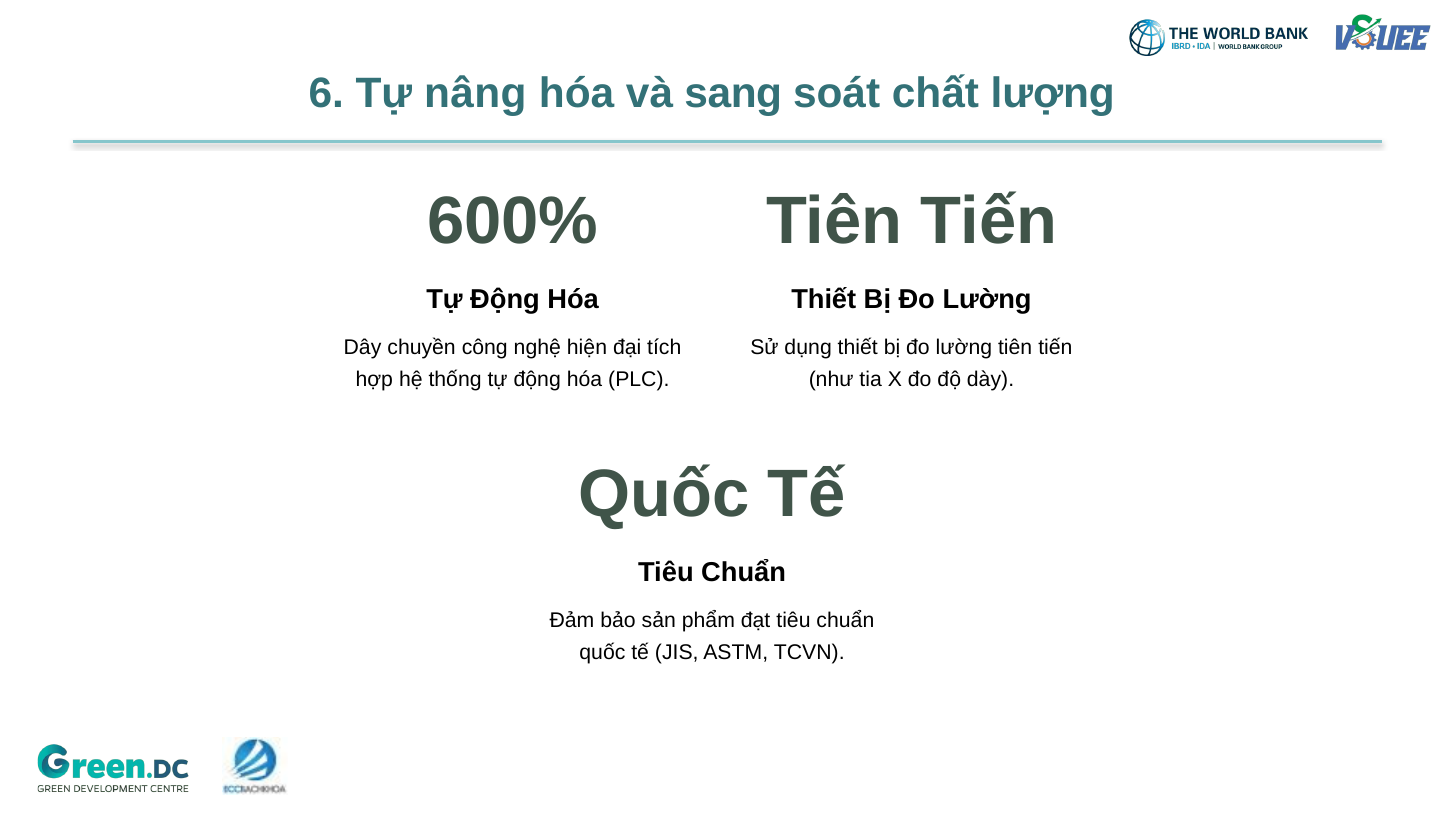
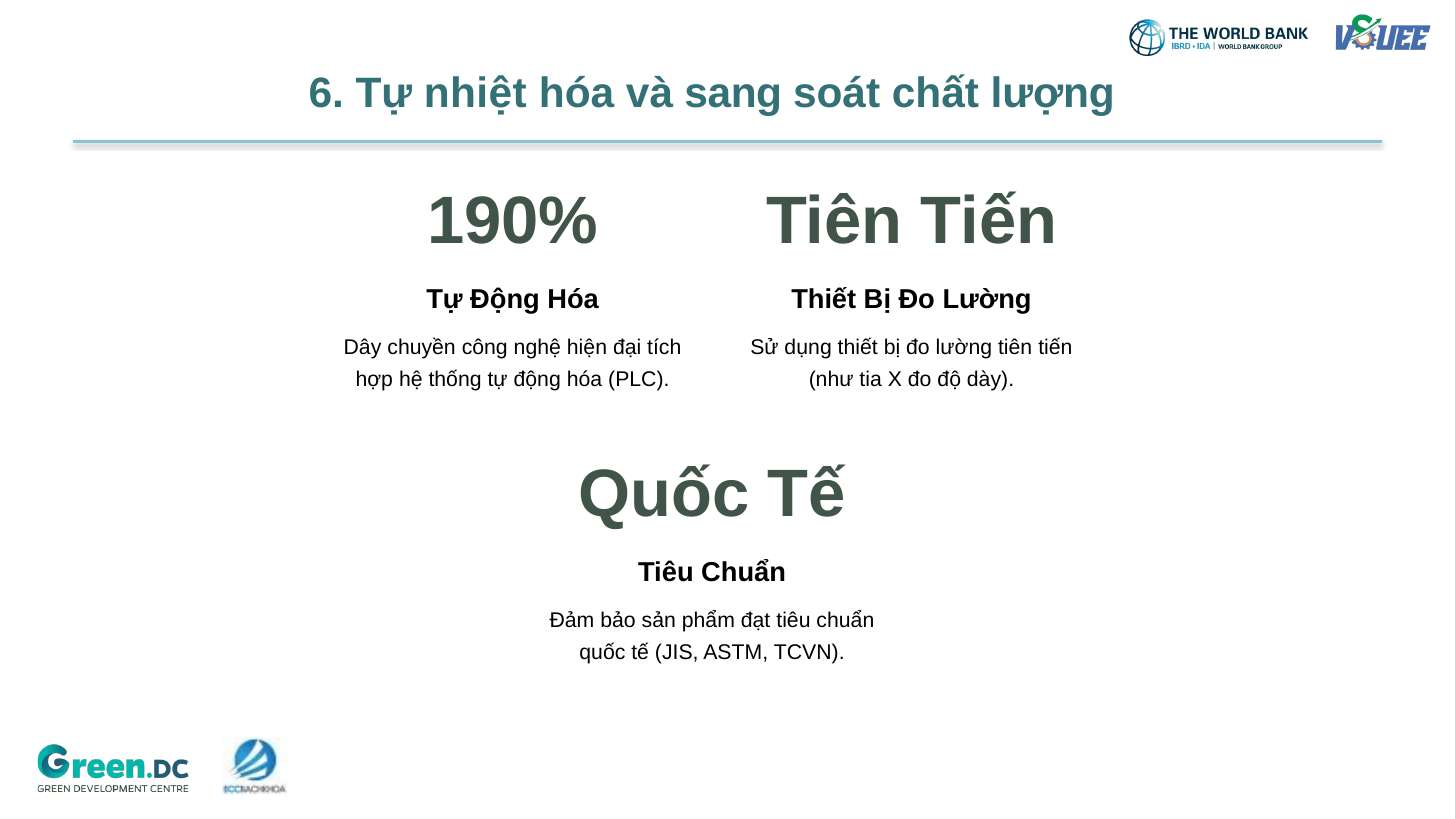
nâng: nâng -> nhiệt (475, 94)
600%: 600% -> 190% (513, 221)
